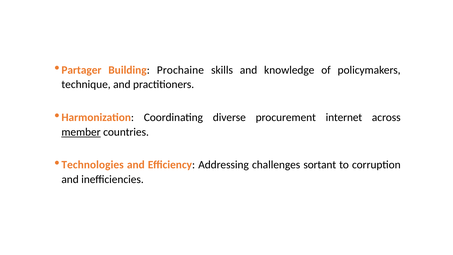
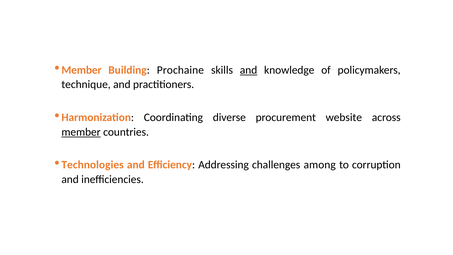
Partager: Partager -> Member (81, 70)
and underline: none -> present (249, 70)
internet: internet -> website (344, 117)
sortant: sortant -> among (320, 165)
